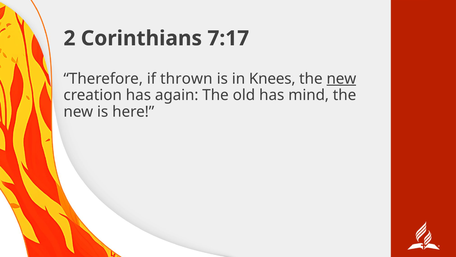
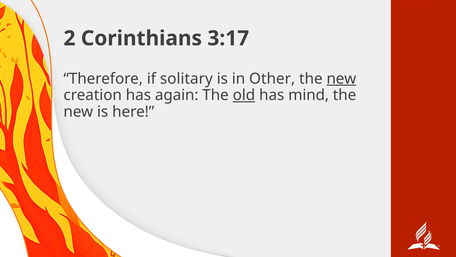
7:17: 7:17 -> 3:17 (228, 38)
thrown: thrown -> solitary (186, 79)
Knees: Knees -> Other (272, 79)
old underline: none -> present (244, 95)
